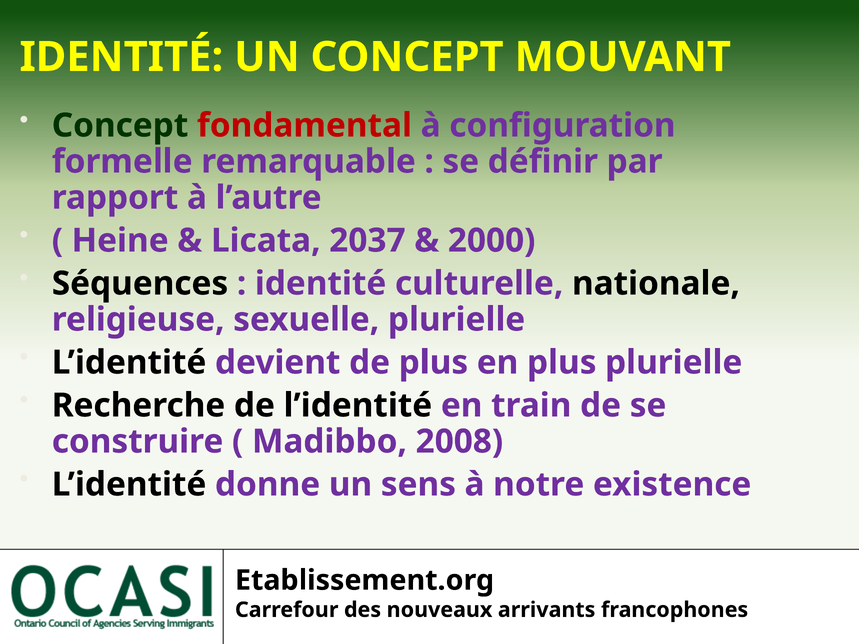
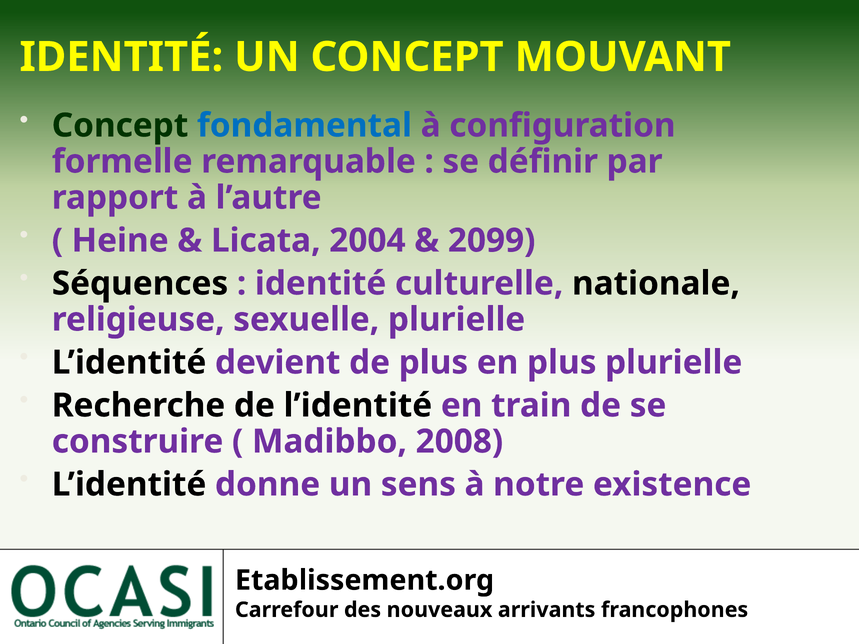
fondamental colour: red -> blue (304, 126)
2037: 2037 -> 2004 (367, 241)
2000: 2000 -> 2099 (492, 241)
